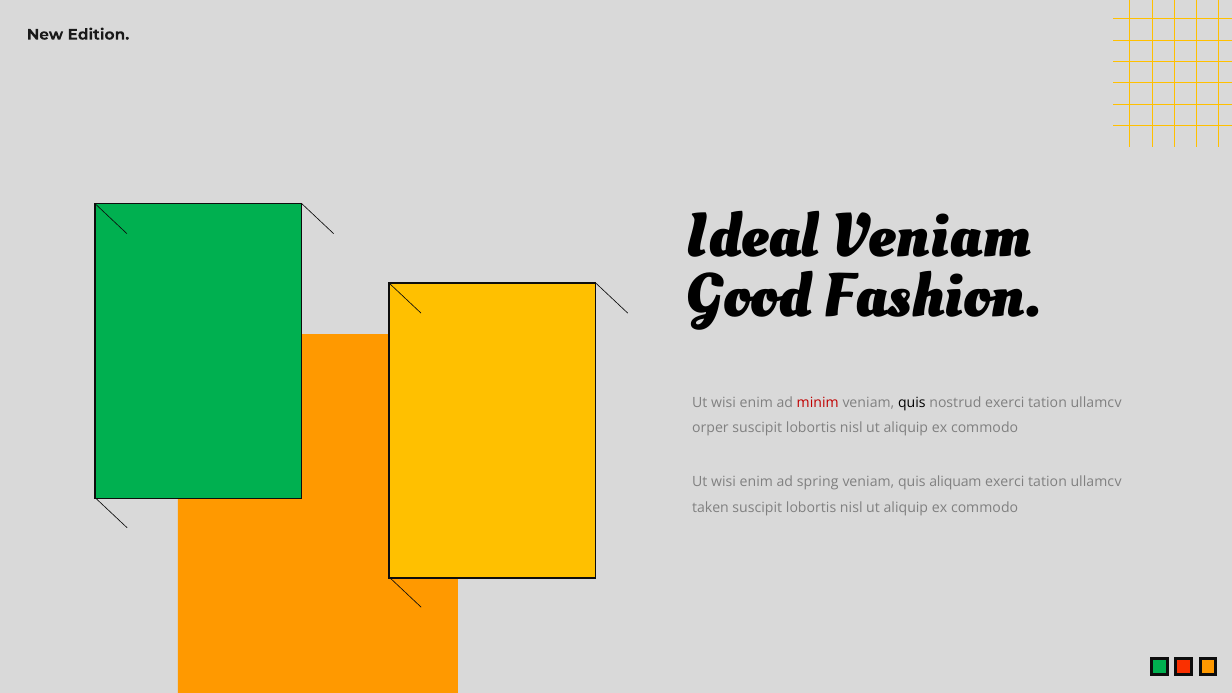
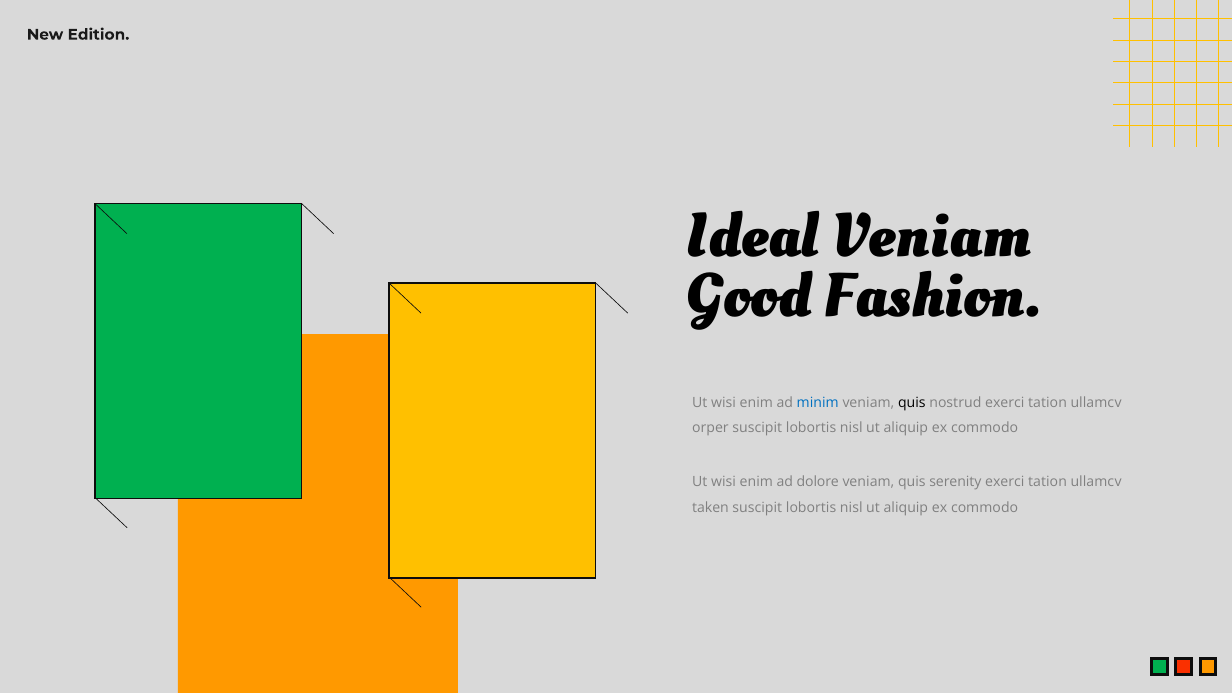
minim colour: red -> blue (818, 403)
spring: spring -> dolore (818, 482)
aliquam: aliquam -> serenity (955, 482)
